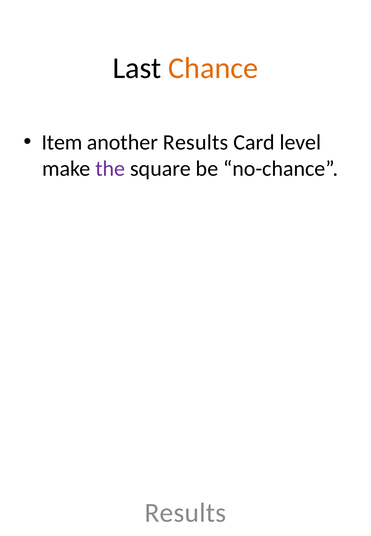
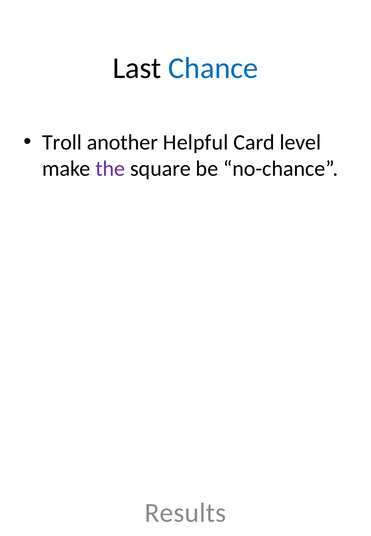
Chance colour: orange -> blue (213, 68)
Item: Item -> Troll (62, 142)
another Results: Results -> Helpful (196, 142)
